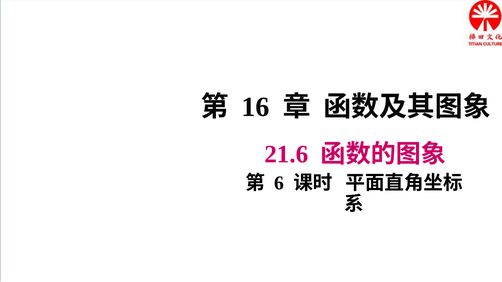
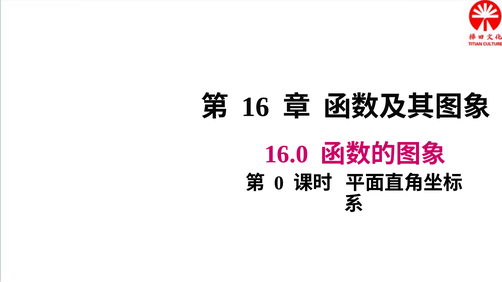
21.6: 21.6 -> 16.0 (286, 154)
6: 6 -> 0 (279, 183)
